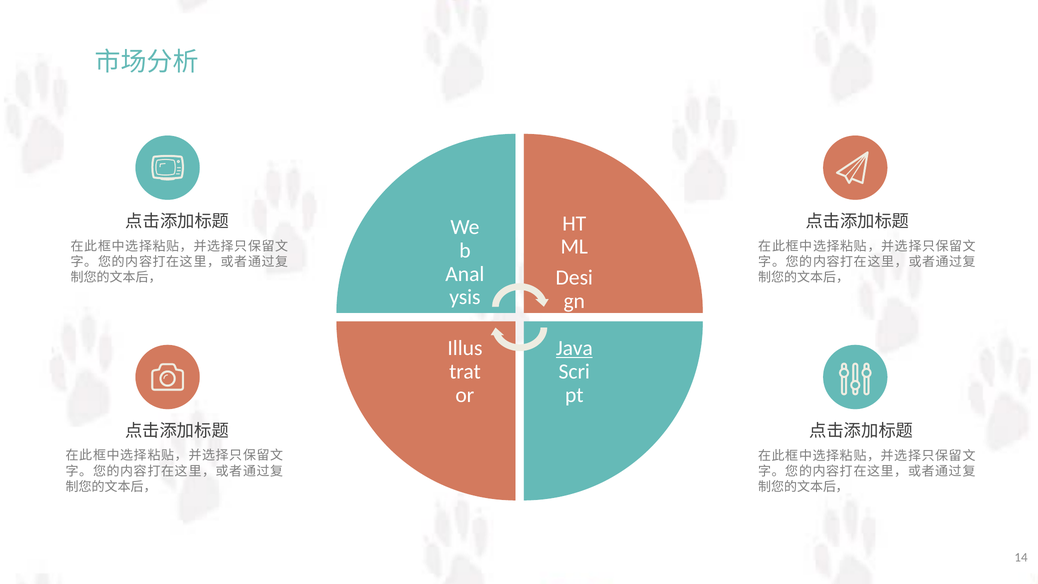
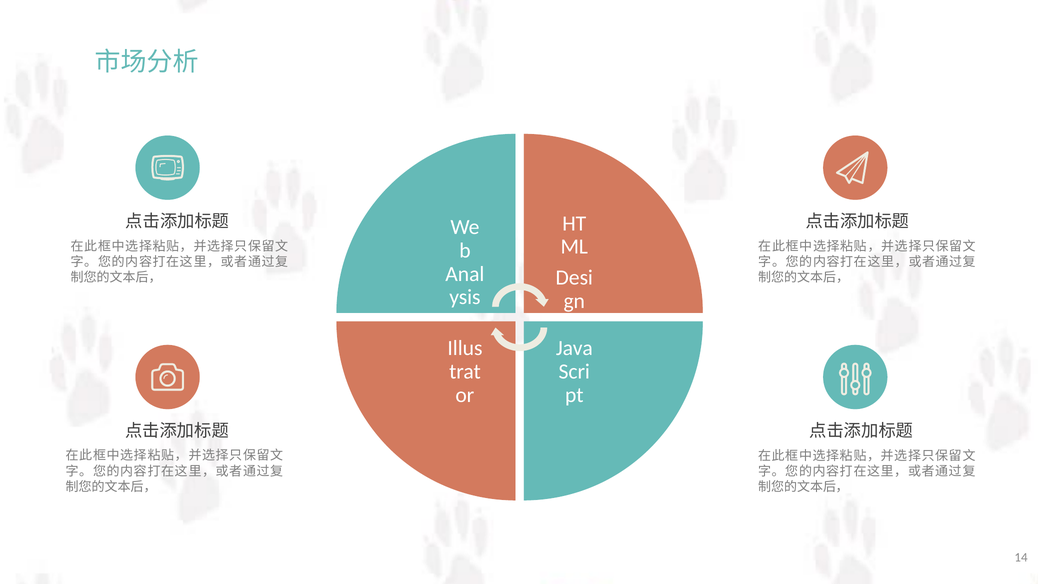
Java underline: present -> none (574, 348)
